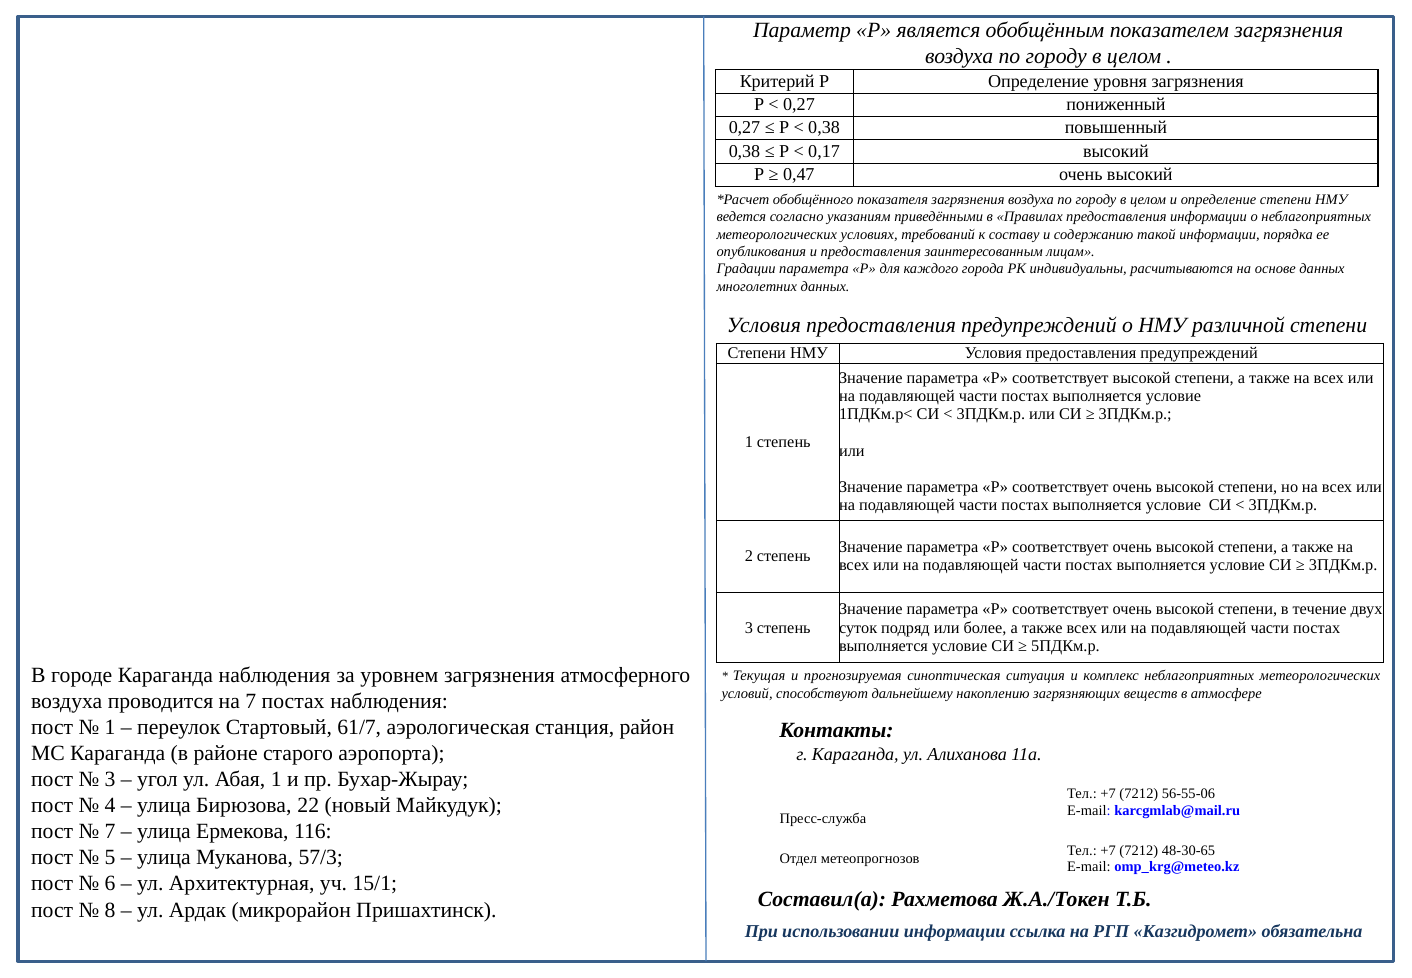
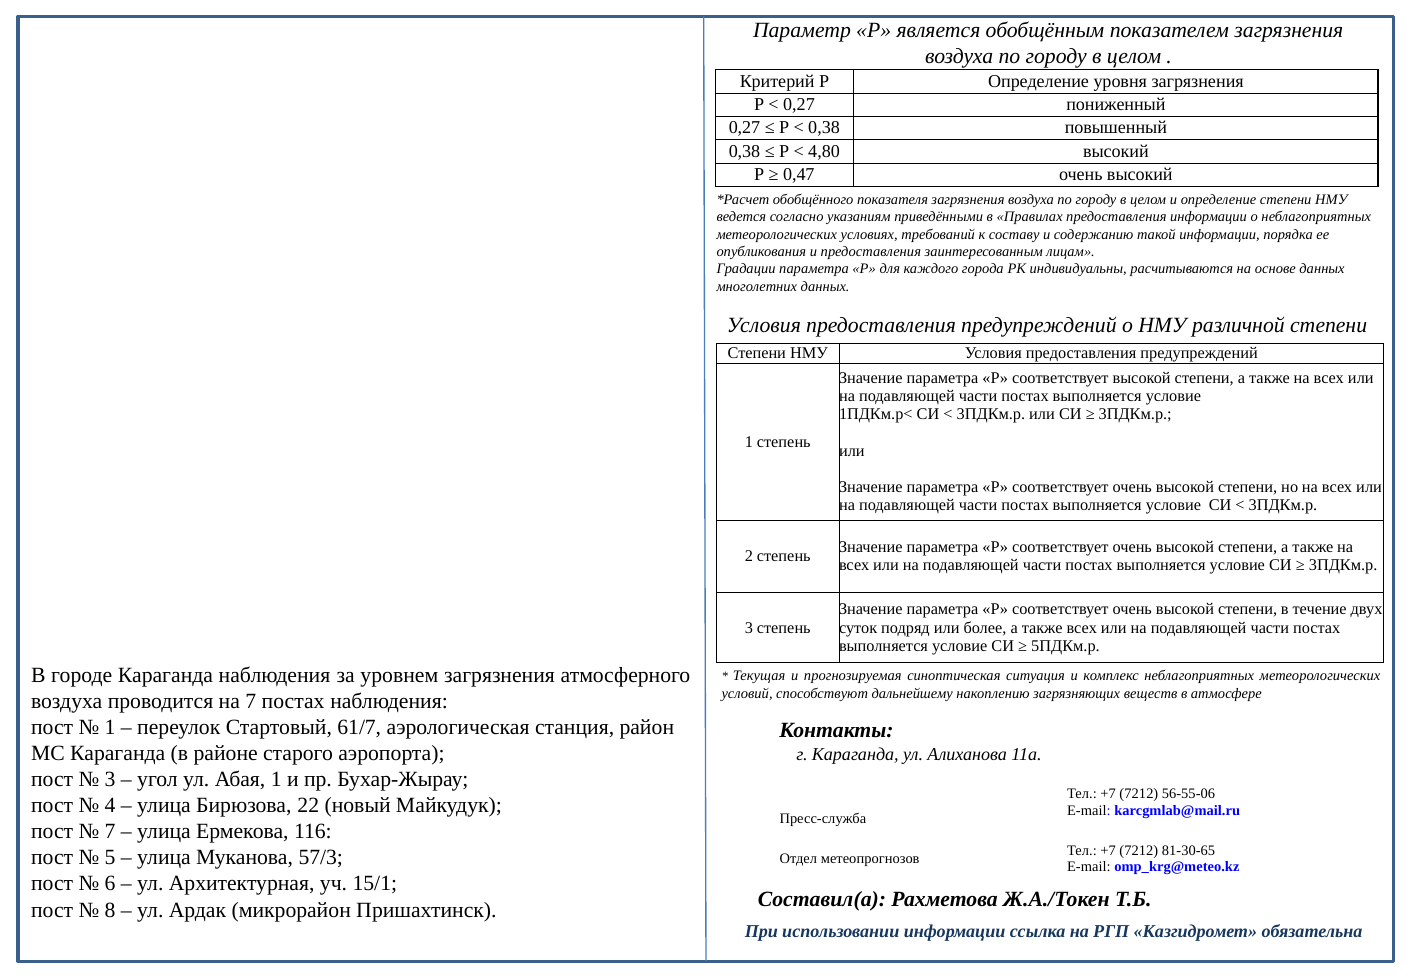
0,17: 0,17 -> 4,80 (824, 151)
48-30-65: 48-30-65 -> 81-30-65 (1189, 850)
